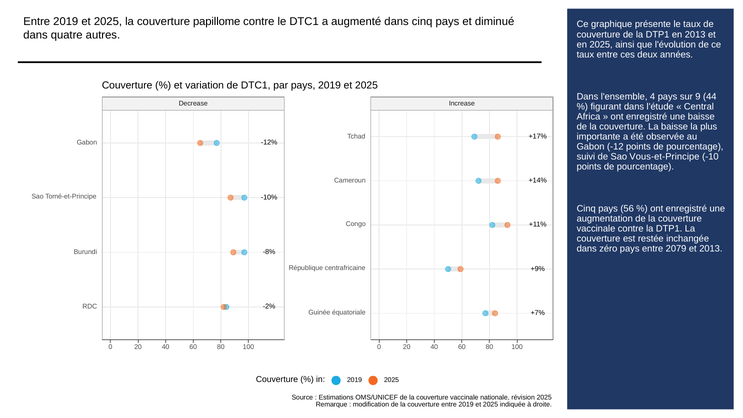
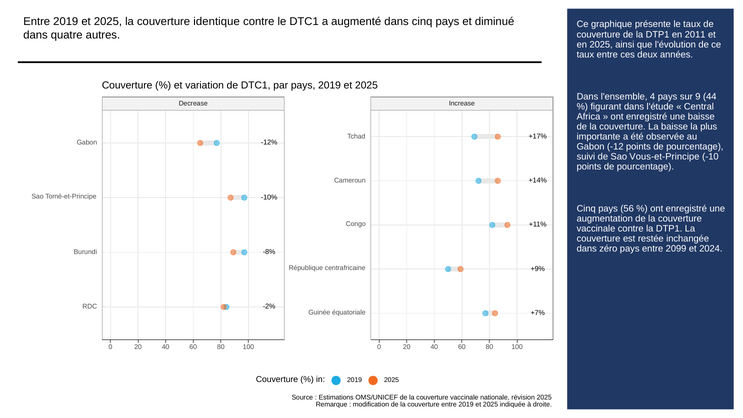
papillome: papillome -> identique (217, 21)
en 2013: 2013 -> 2011 (695, 34)
2079: 2079 -> 2099 (676, 249)
et 2013: 2013 -> 2024 (711, 249)
